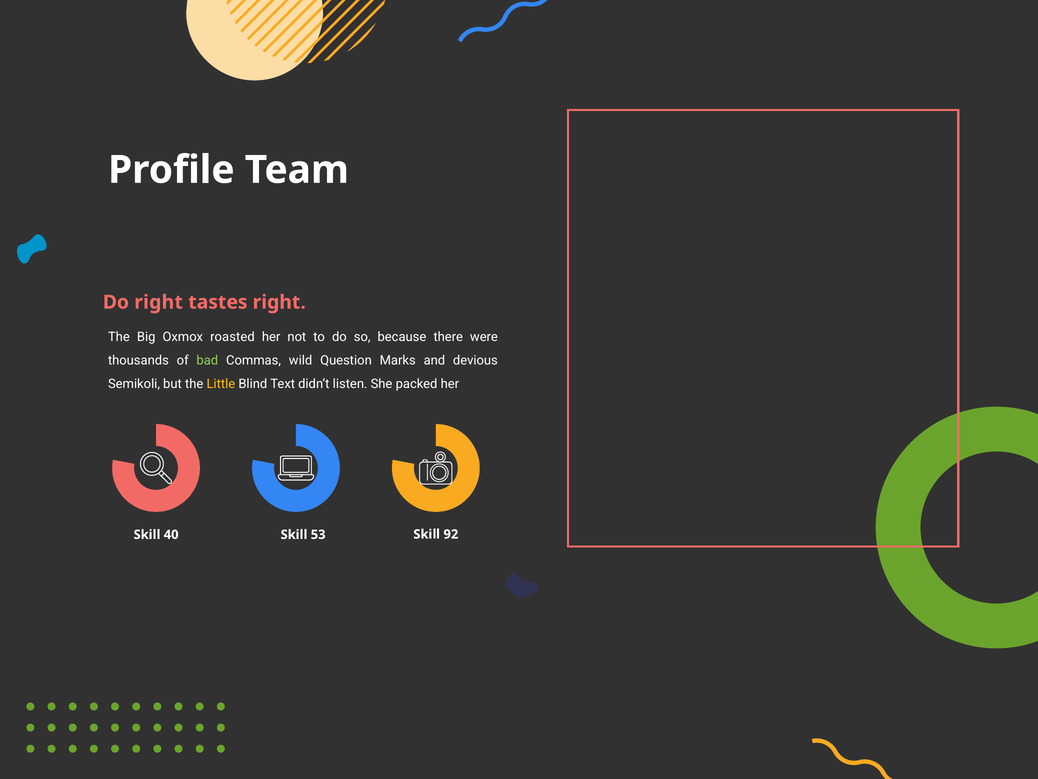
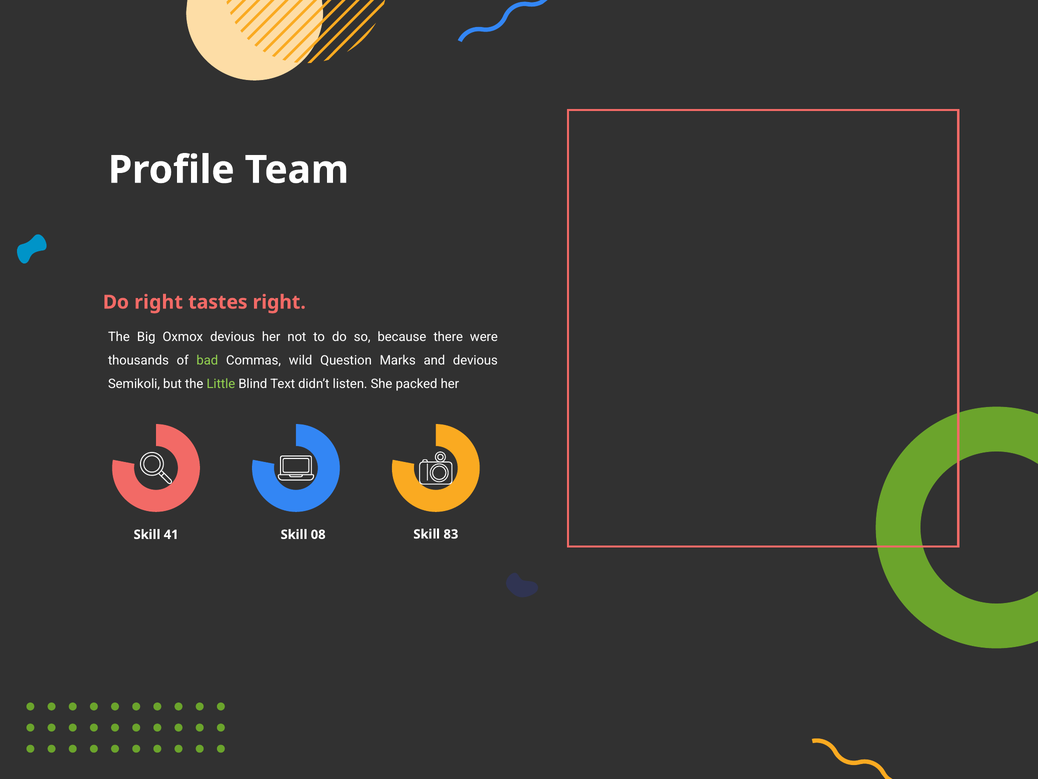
Oxmox roasted: roasted -> devious (232, 337)
Little colour: yellow -> light green (221, 384)
40: 40 -> 41 (171, 534)
53: 53 -> 08 (318, 534)
92: 92 -> 83 (451, 534)
